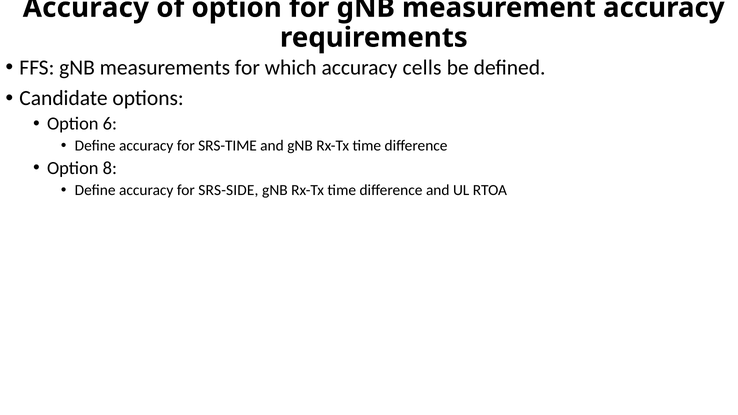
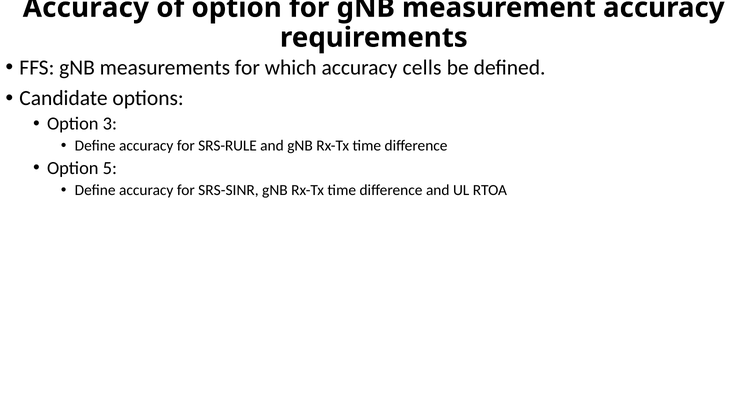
6: 6 -> 3 (110, 124)
SRS-TIME: SRS-TIME -> SRS-RULE (228, 146)
8: 8 -> 5 (110, 168)
SRS-SIDE: SRS-SIDE -> SRS-SINR (228, 190)
